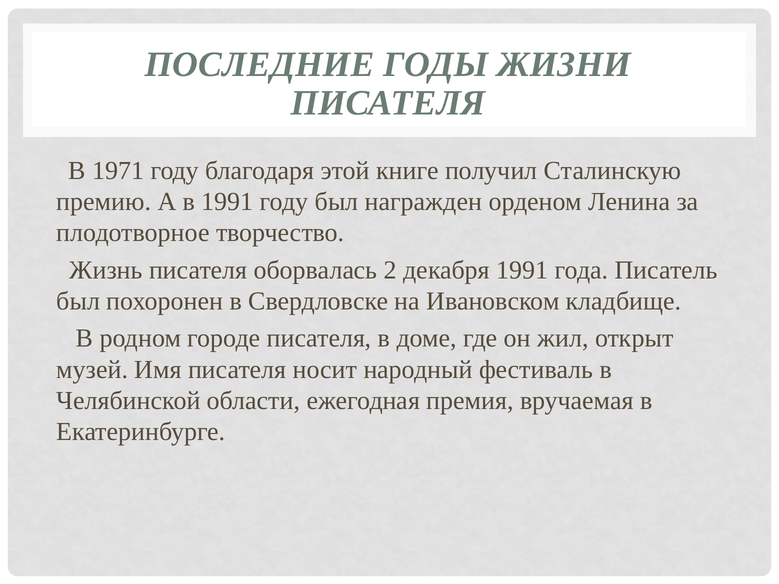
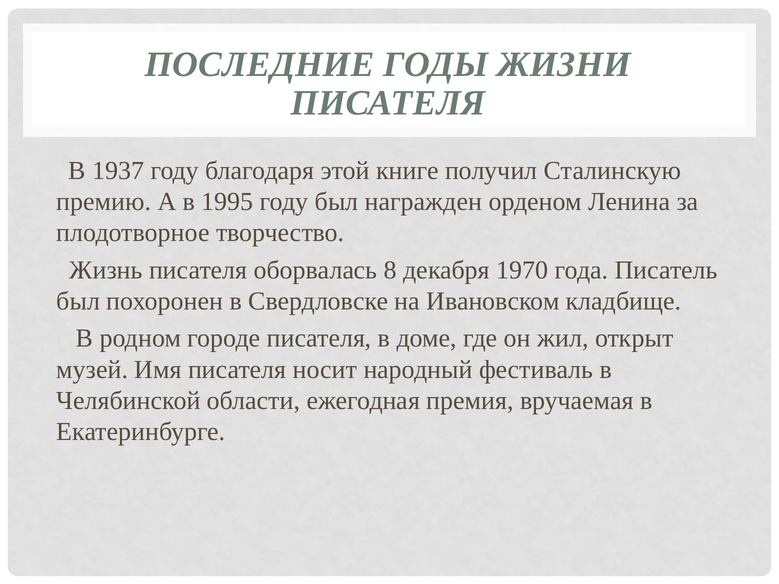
1971: 1971 -> 1937 (118, 171)
в 1991: 1991 -> 1995 (227, 202)
2: 2 -> 8 (390, 270)
декабря 1991: 1991 -> 1970 (522, 270)
